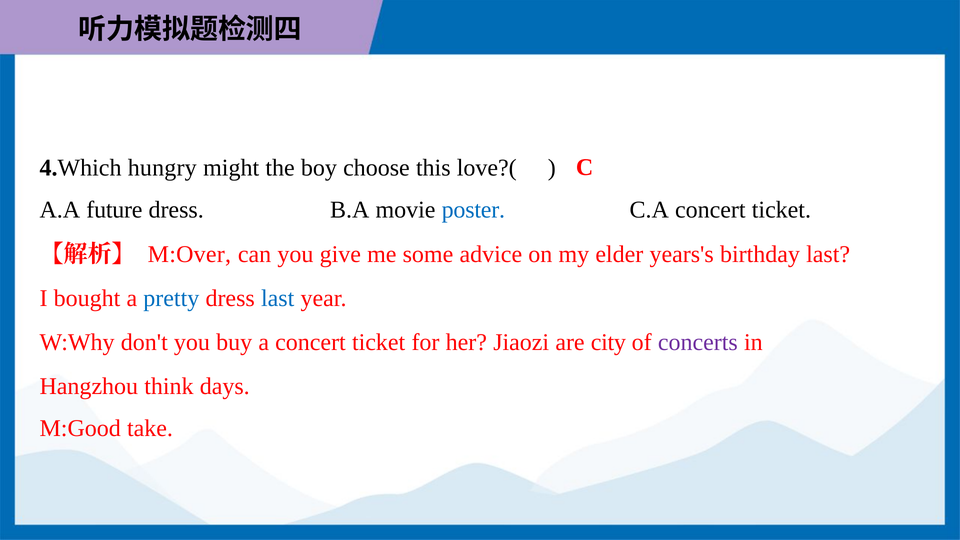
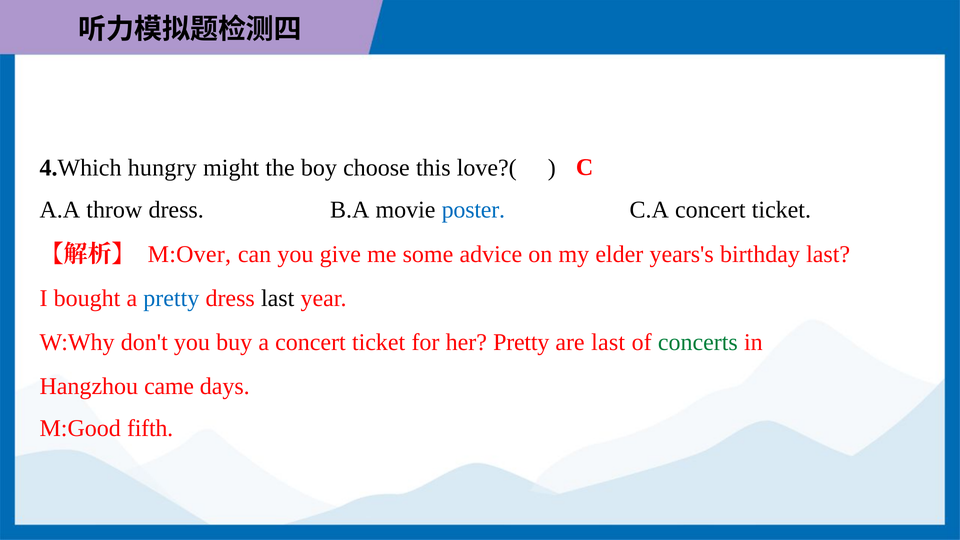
future: future -> throw (114, 210)
last colour: blue -> black (278, 299)
her Jiaozi: Jiaozi -> Pretty (521, 343)
are city: city -> last (608, 343)
concerts colour: purple -> green (698, 343)
think: think -> came (169, 387)
take: take -> fifth (150, 429)
